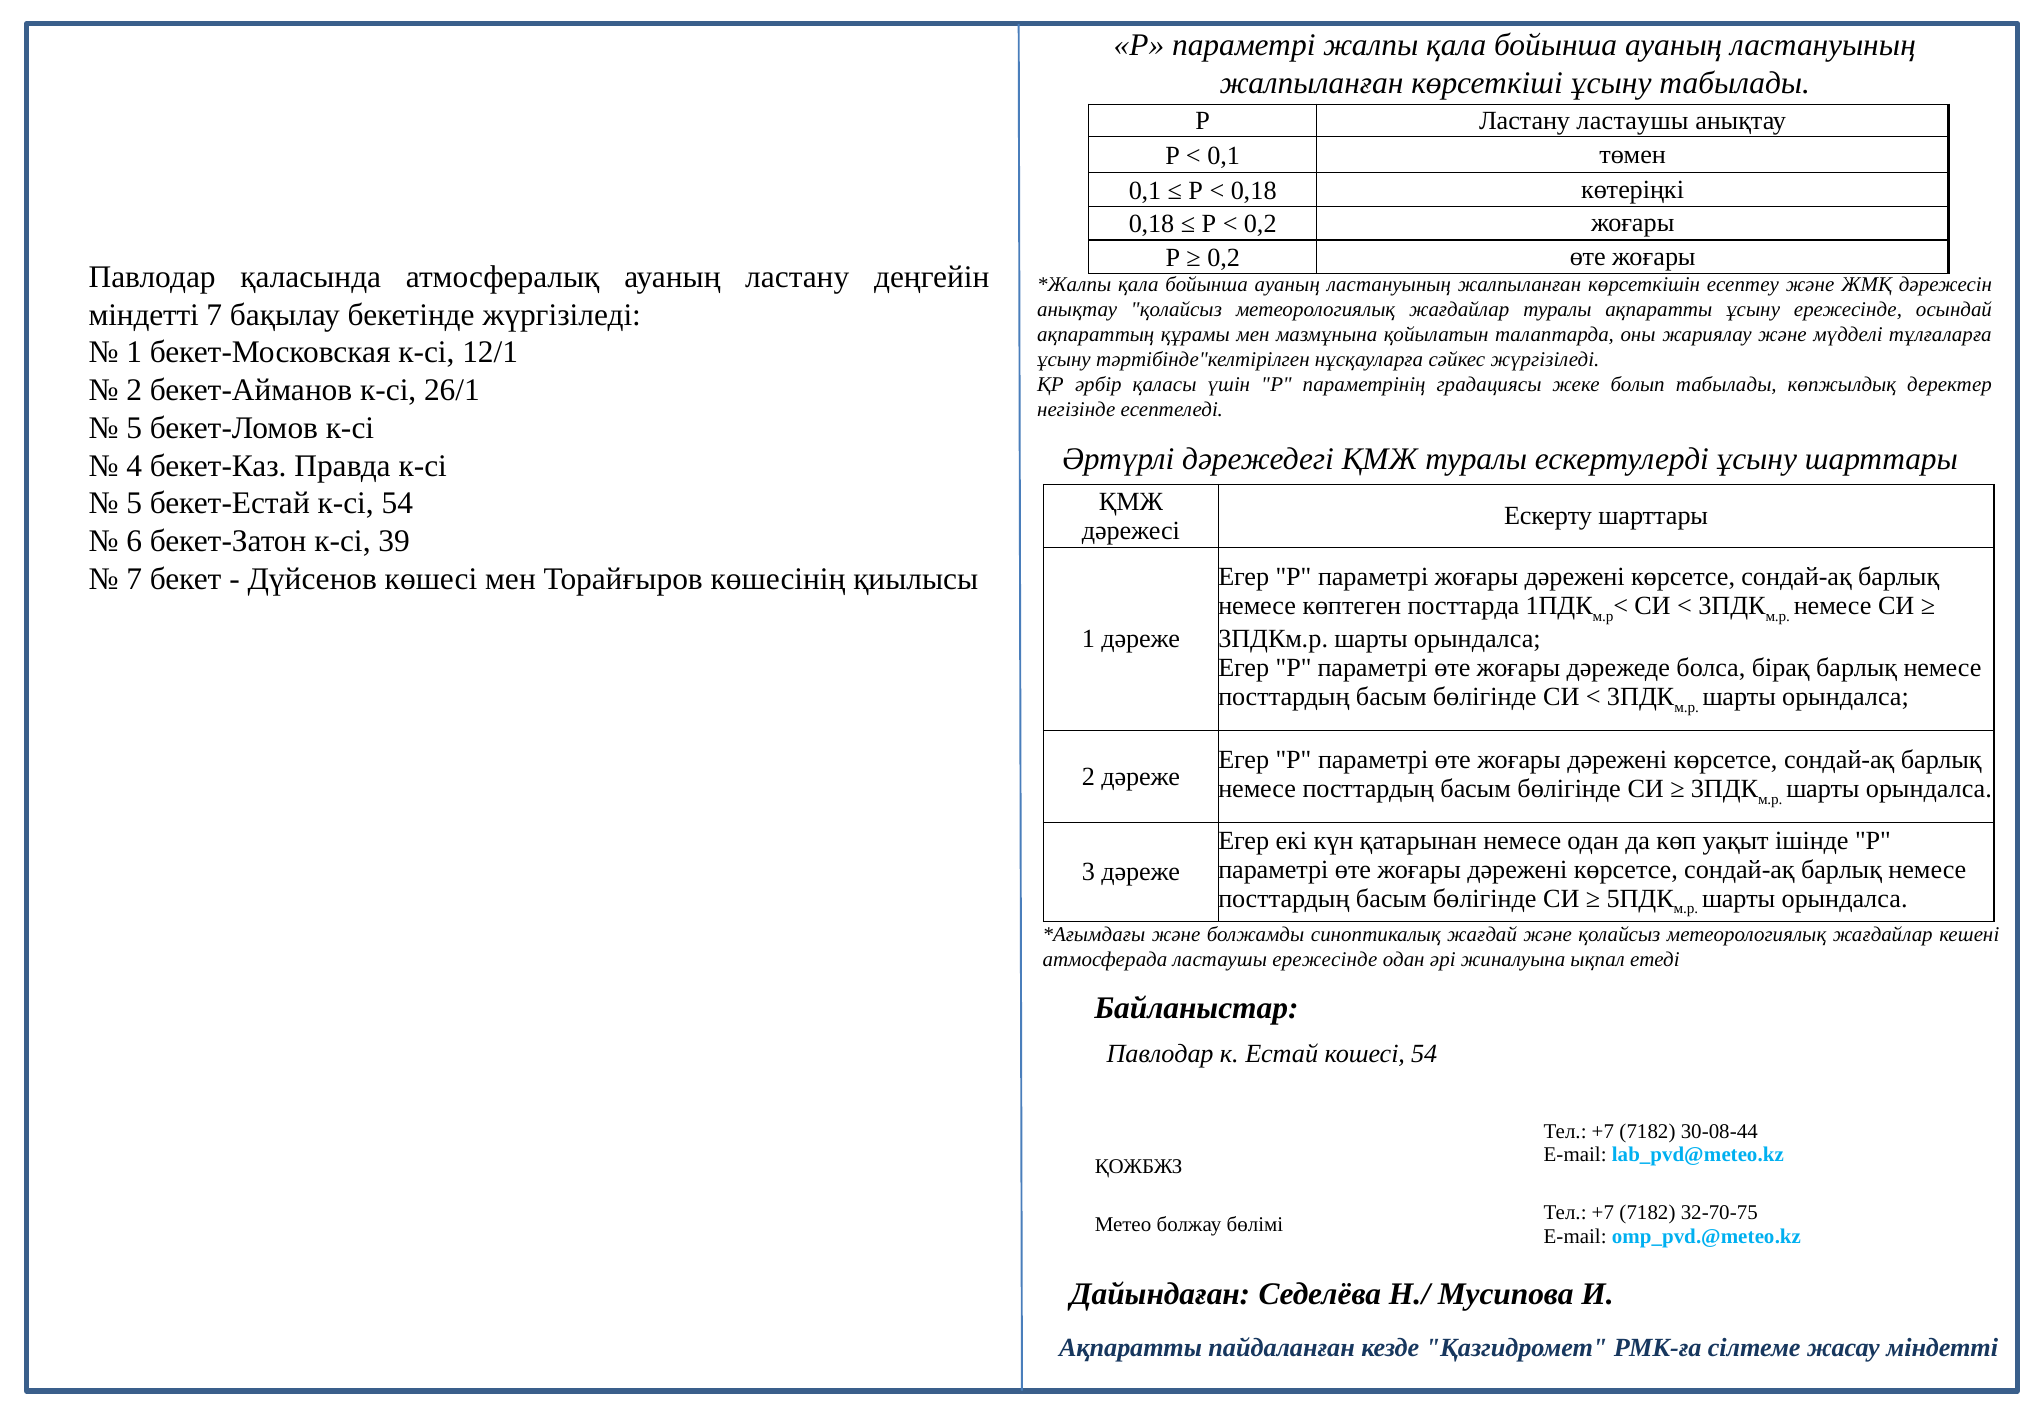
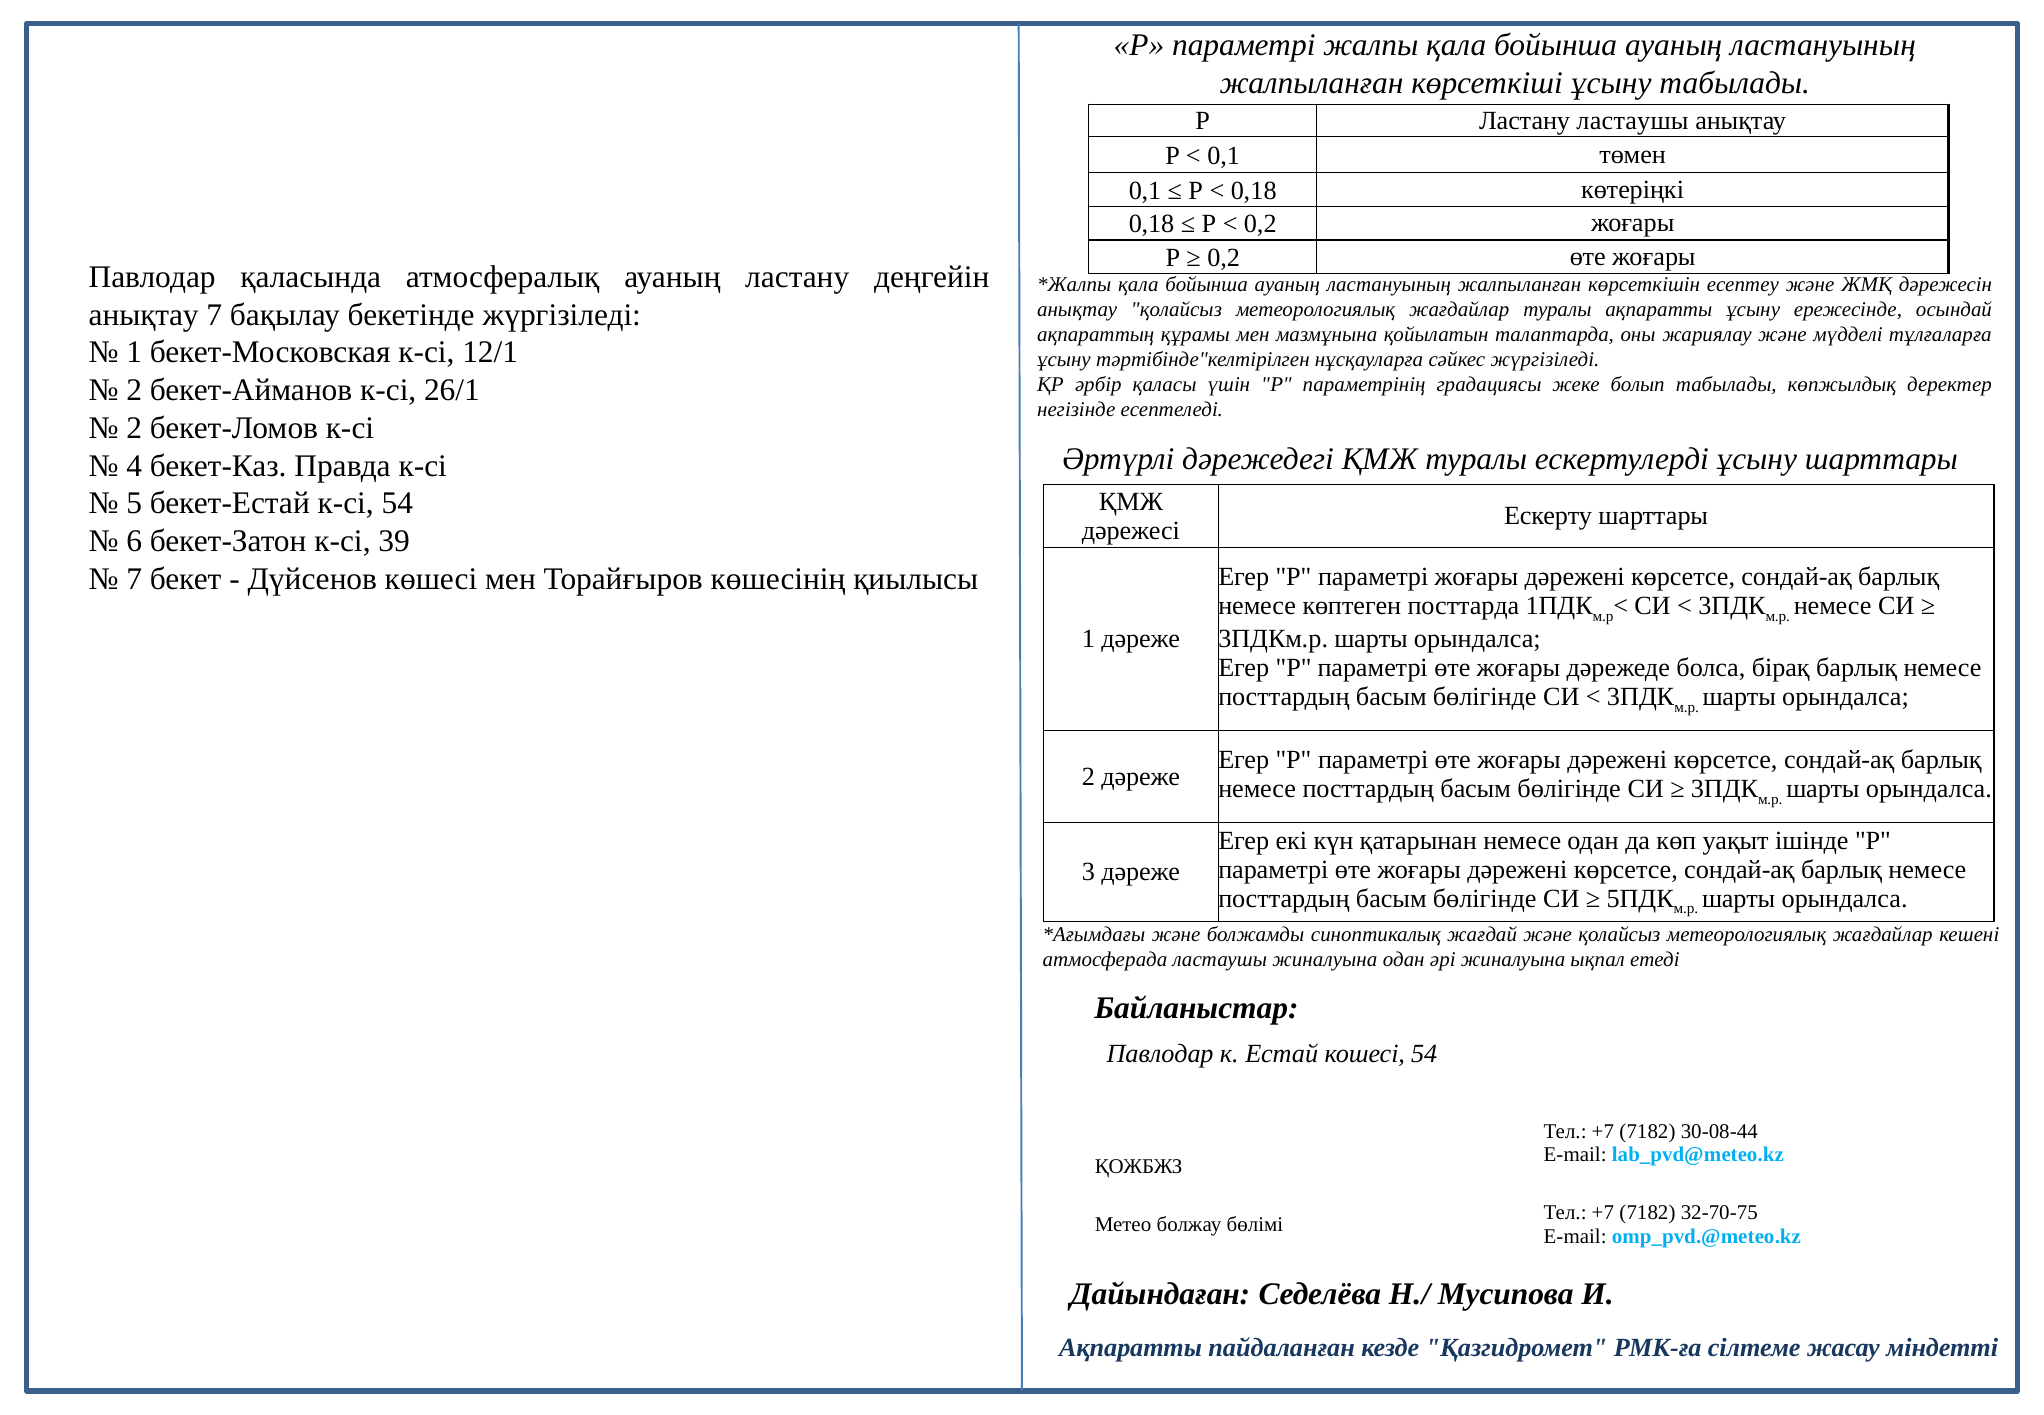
міндетті: міндетті -> анықтау (144, 315)
5: 5 -> 2 (134, 428)
ластаушы ережесінде: ережесінде -> жиналуына (1325, 960)
